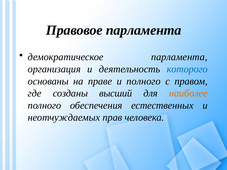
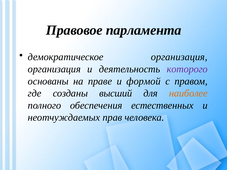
демократическое парламента: парламента -> организация (179, 57)
которого colour: blue -> purple (187, 69)
и полного: полного -> формой (144, 81)
